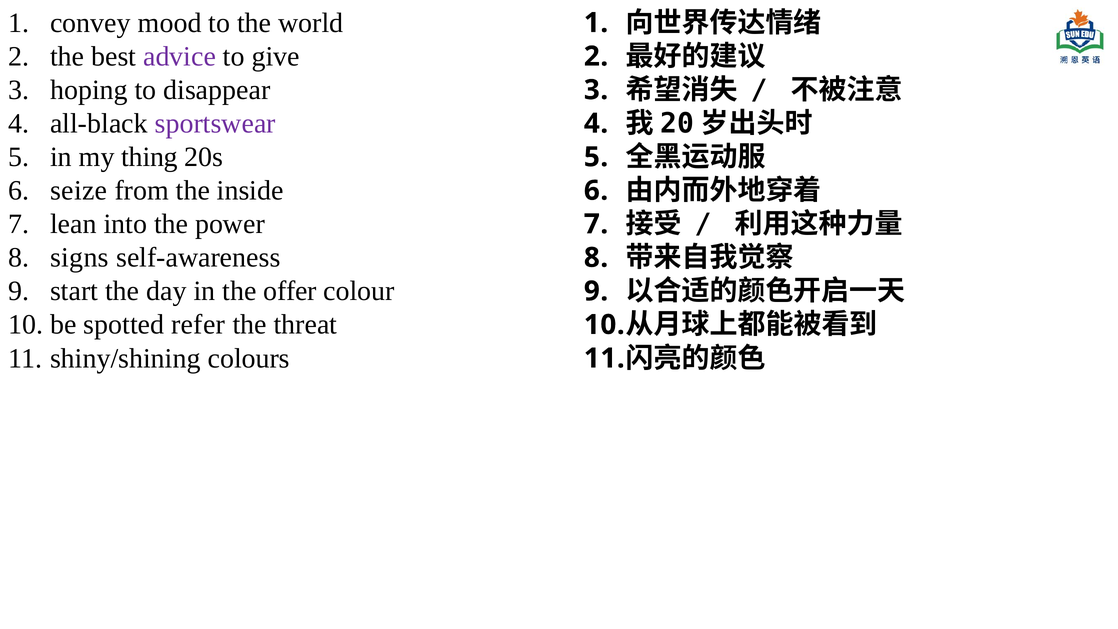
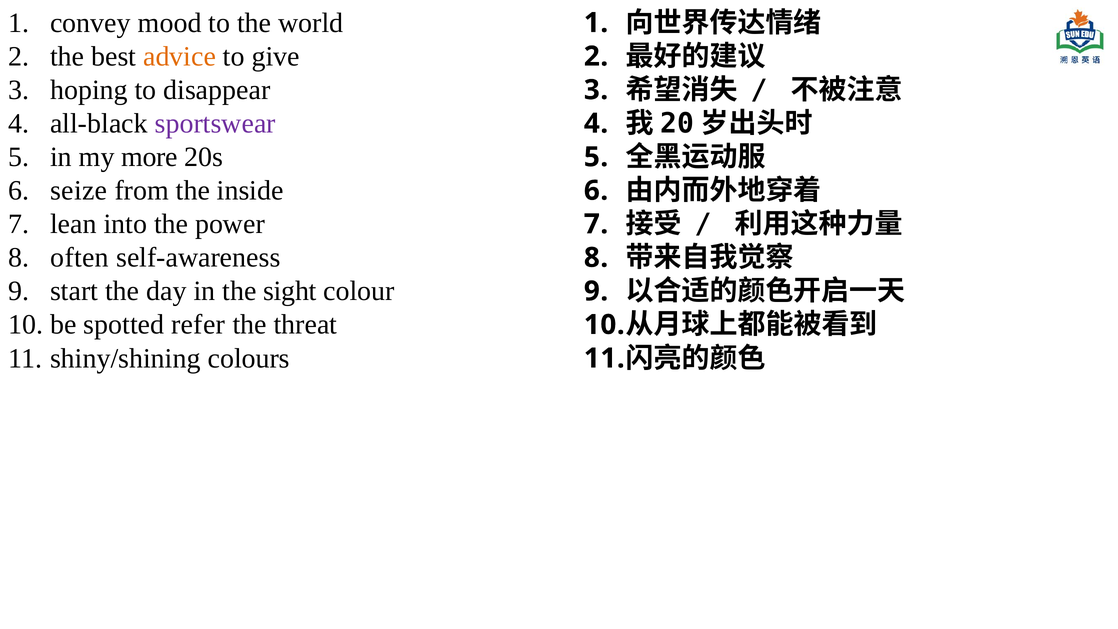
advice colour: purple -> orange (180, 56)
thing: thing -> more (150, 157)
signs: signs -> often (80, 258)
offer: offer -> sight (290, 291)
